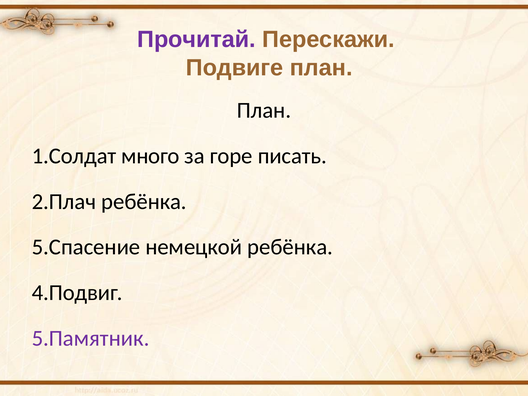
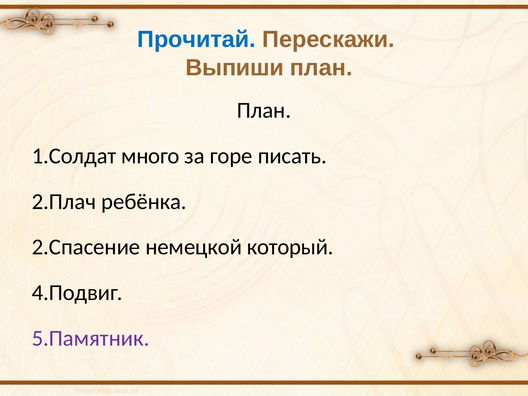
Прочитай colour: purple -> blue (196, 39)
Подвиге: Подвиге -> Выпиши (235, 68)
5.Спасение: 5.Спасение -> 2.Спасение (86, 247)
немецкой ребёнка: ребёнка -> который (290, 247)
